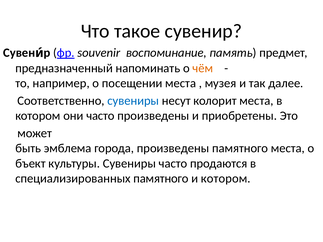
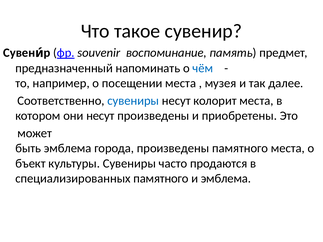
чём colour: orange -> blue (203, 68)
они часто: часто -> несут (100, 116)
и котором: котором -> эмблема (226, 179)
